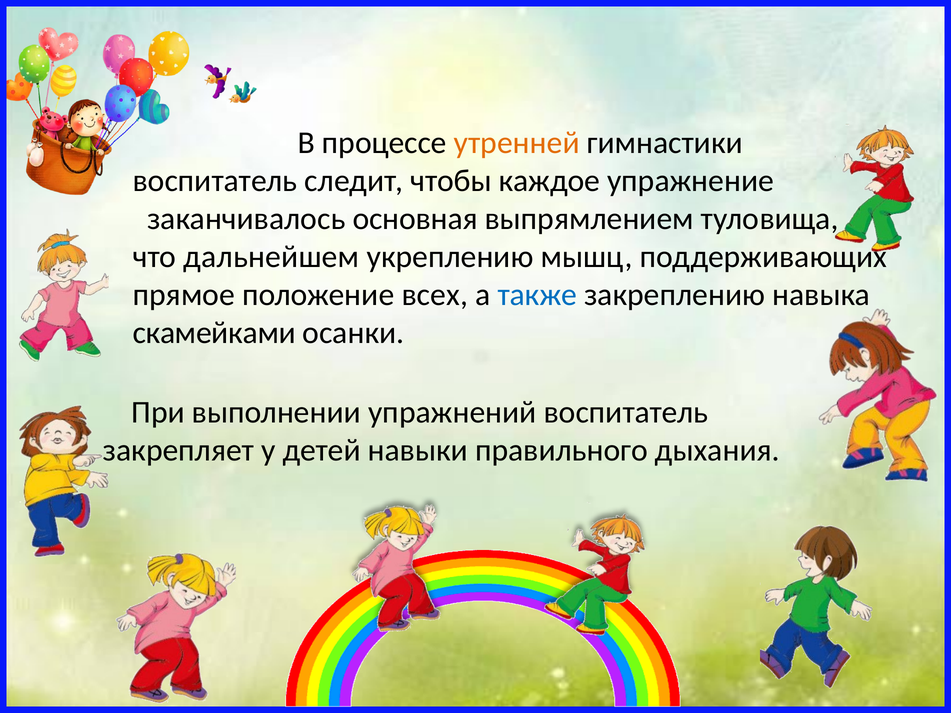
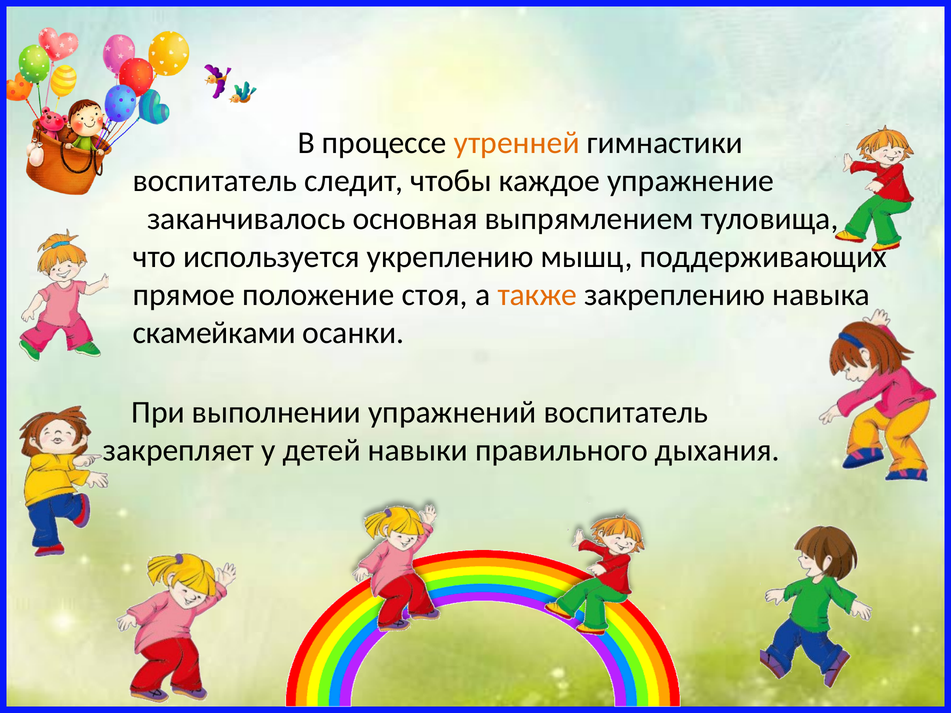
дальнейшем: дальнейшем -> используется (272, 257)
всех: всех -> стоя (435, 295)
также colour: blue -> orange (537, 295)
